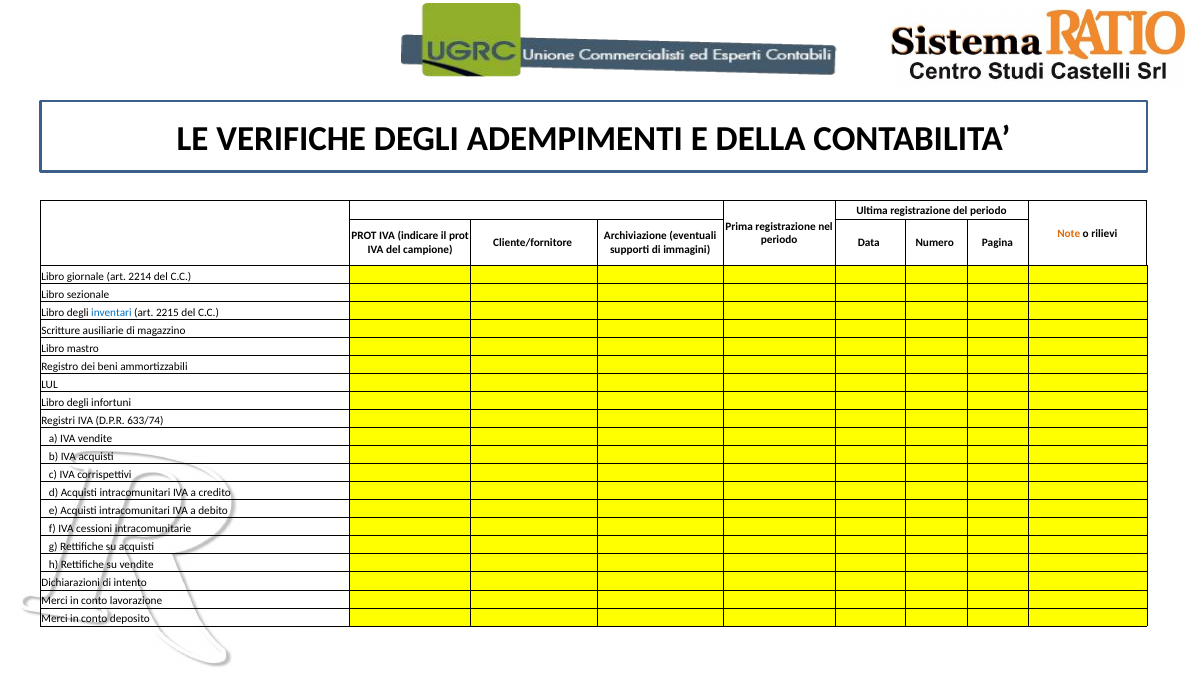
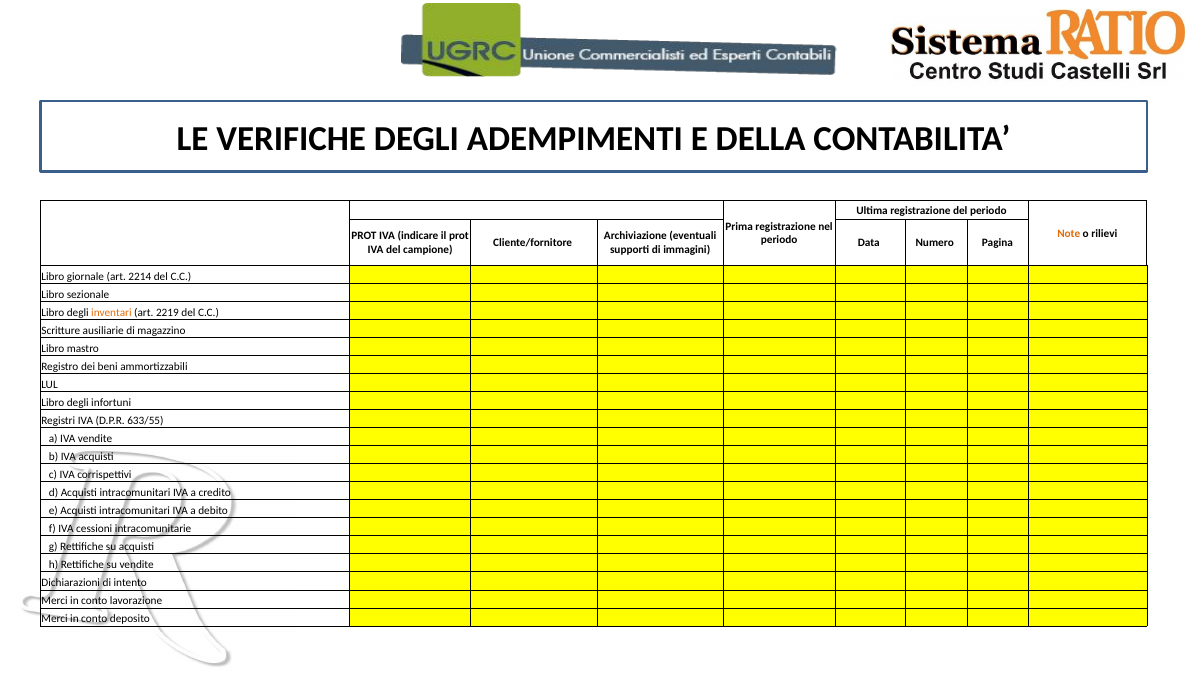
inventari colour: blue -> orange (111, 313)
2215: 2215 -> 2219 (167, 313)
633/74: 633/74 -> 633/55 (145, 421)
